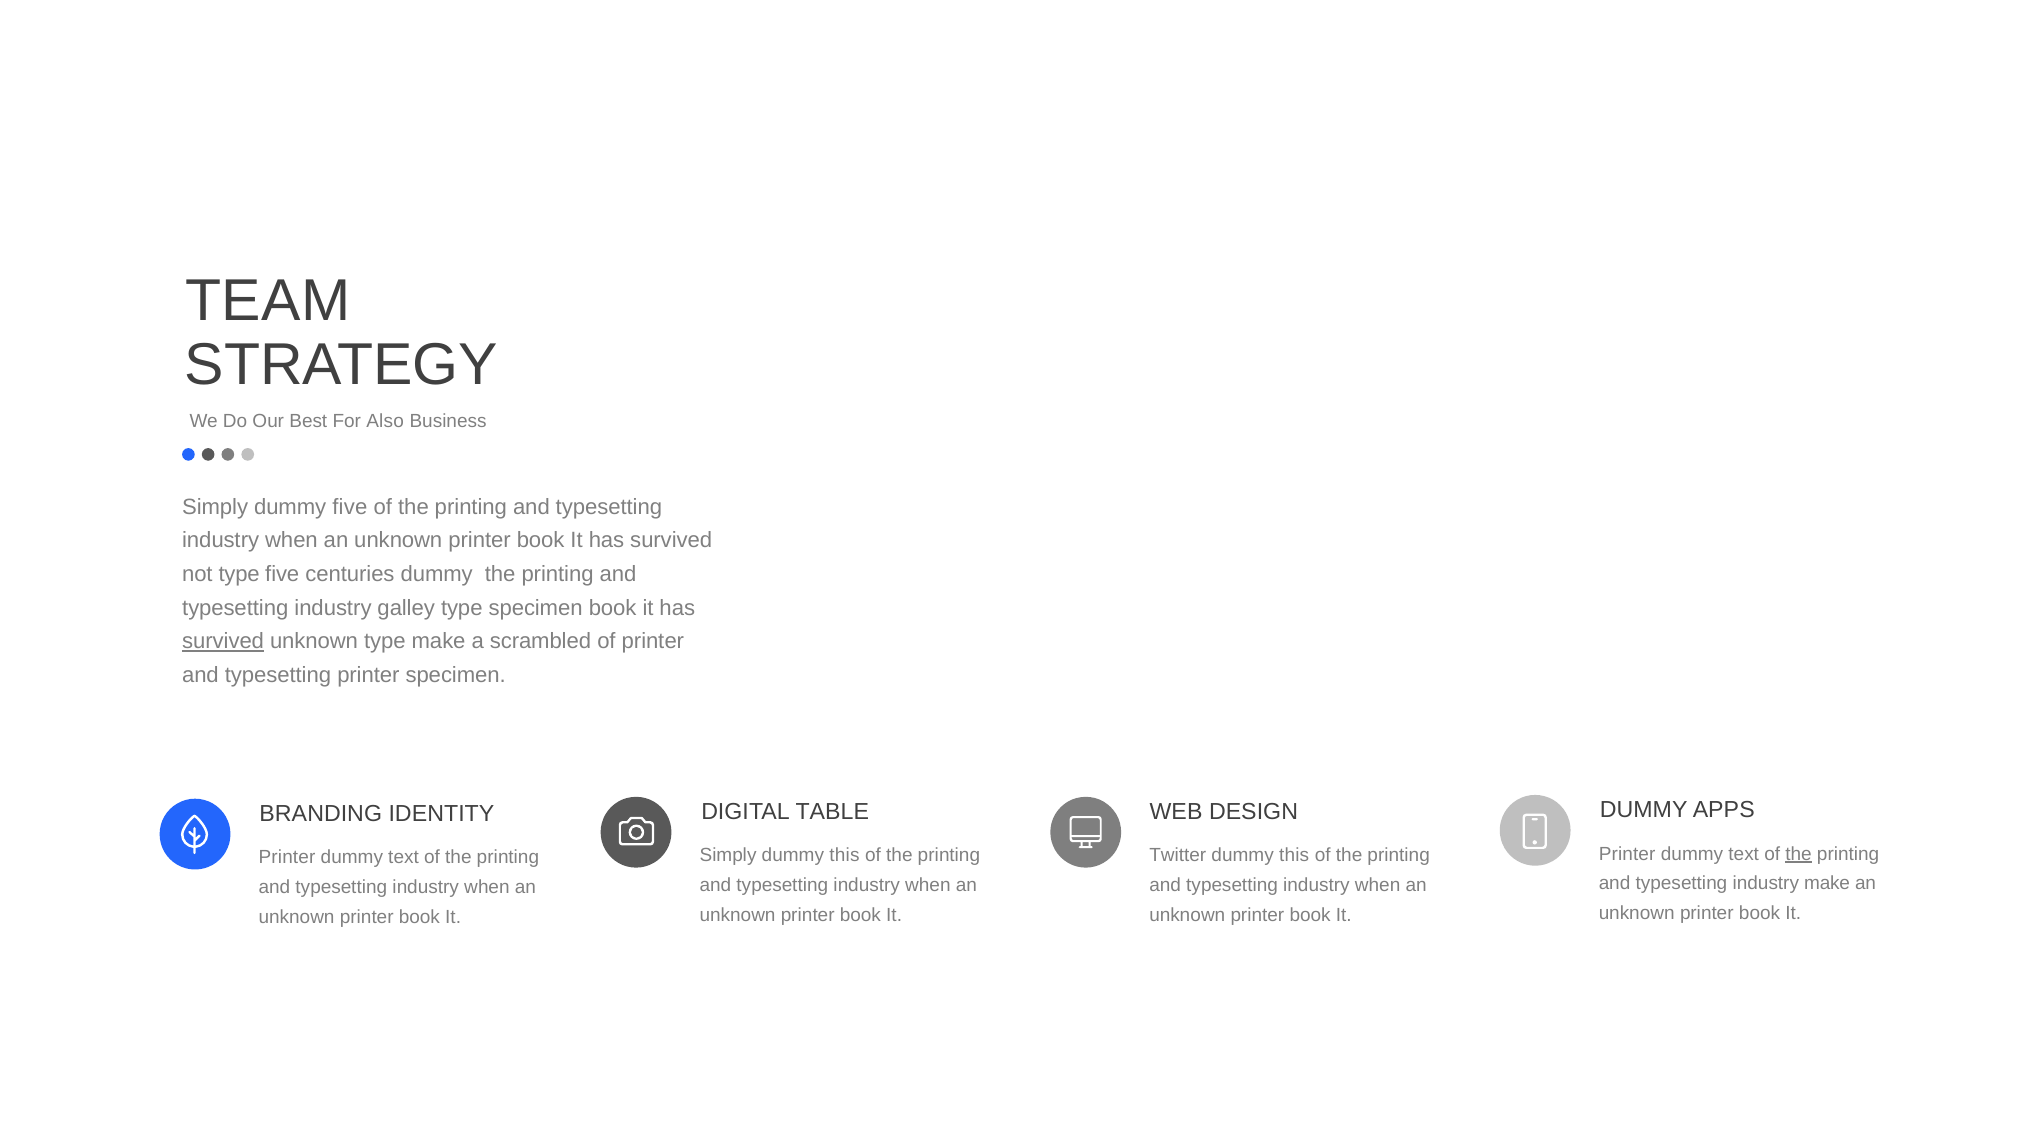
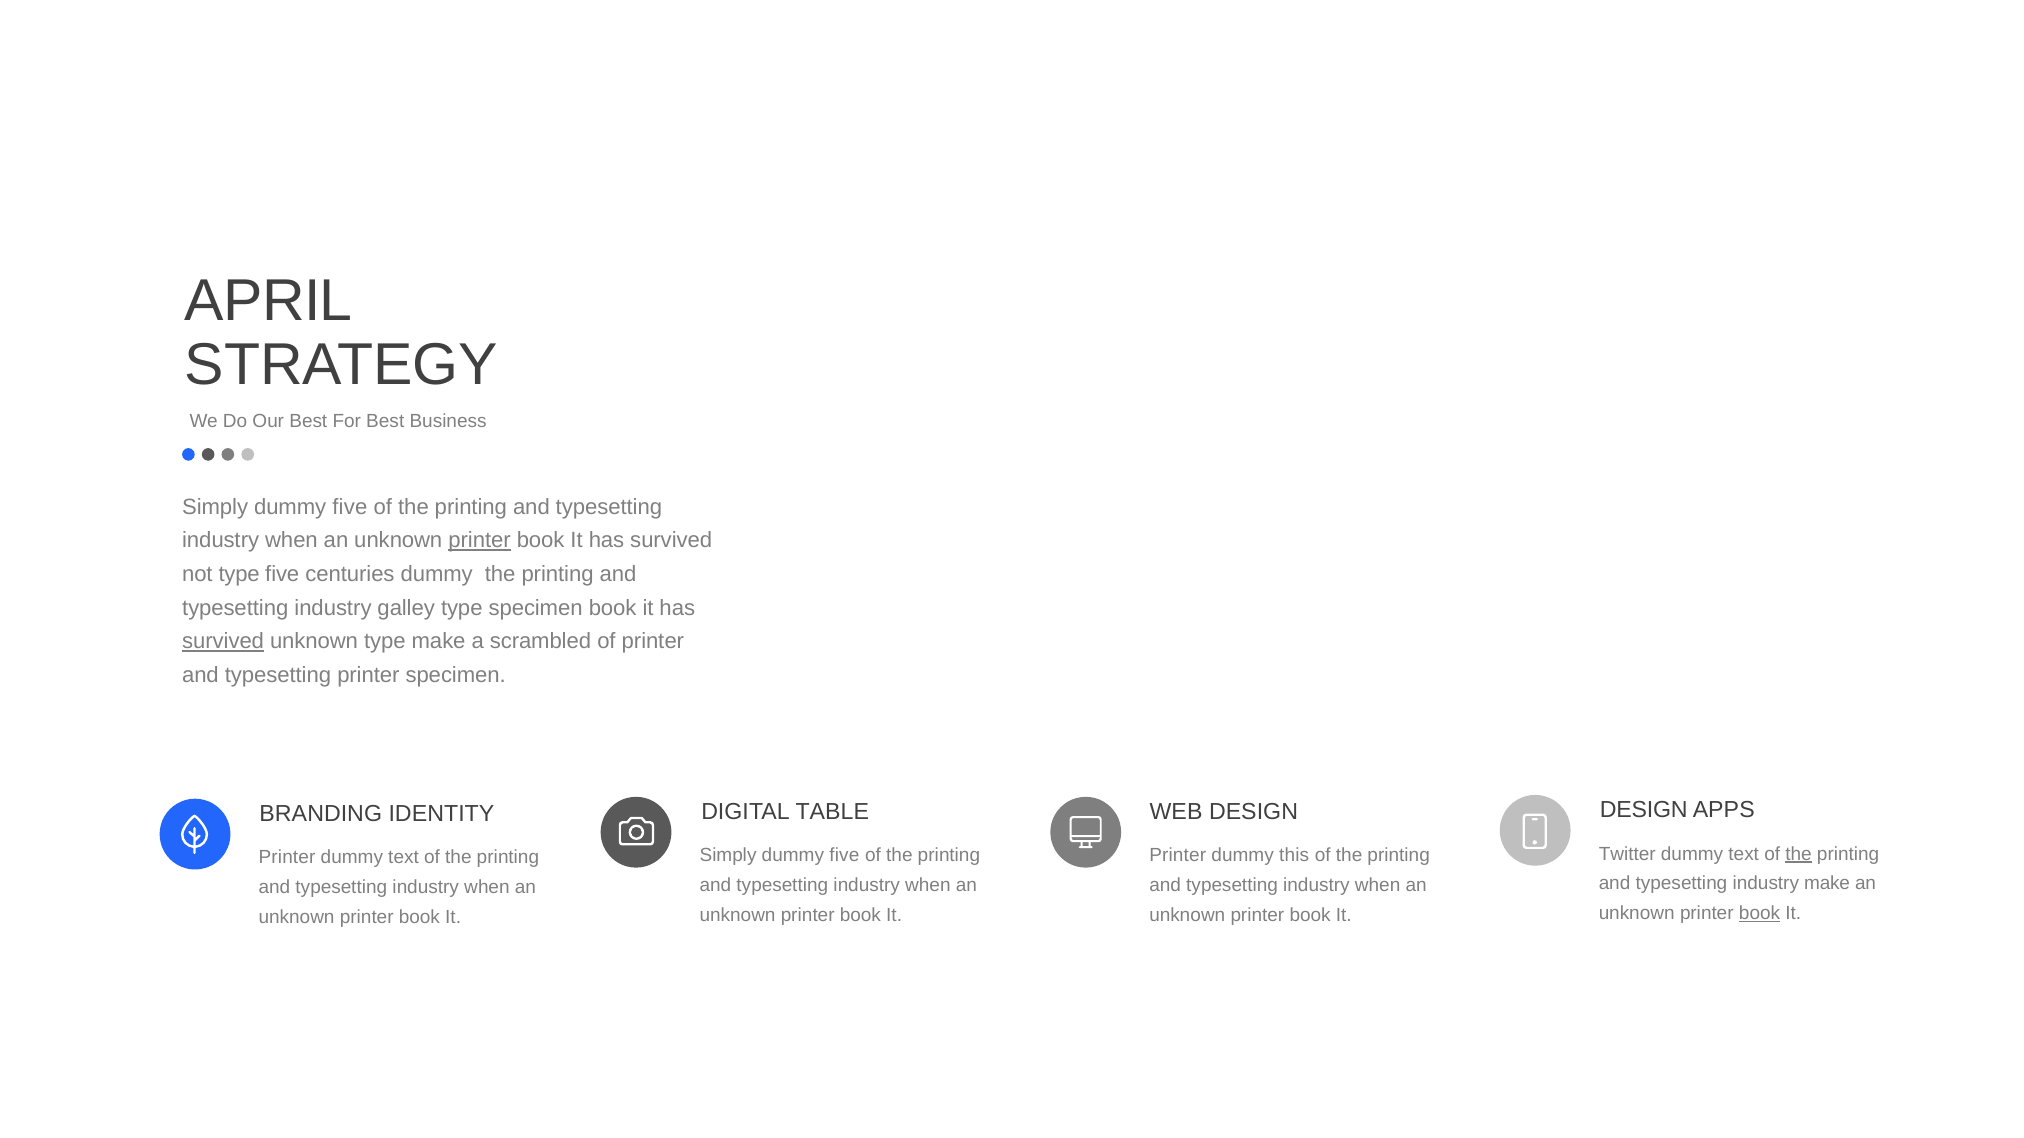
TEAM: TEAM -> APRIL (269, 301)
For Also: Also -> Best (385, 422)
printer underline: none -> present (480, 541)
DUMMY: DUMMY -> DESIGN (1644, 810)
Printer: Printer -> Twitter (1627, 854)
this: this -> five (844, 856)
Twitter: Twitter -> Printer (1178, 856)
book underline: none -> present (1760, 913)
